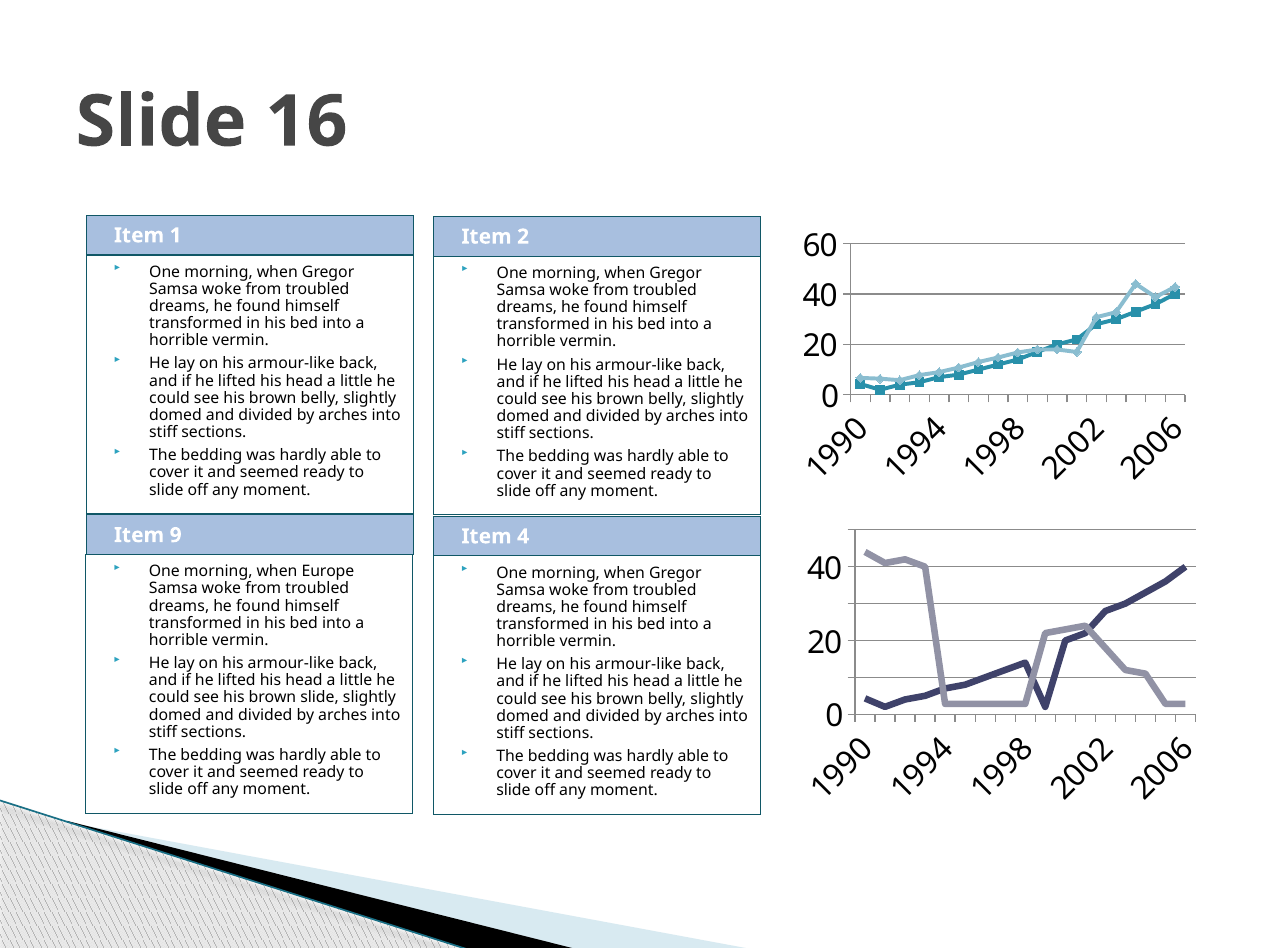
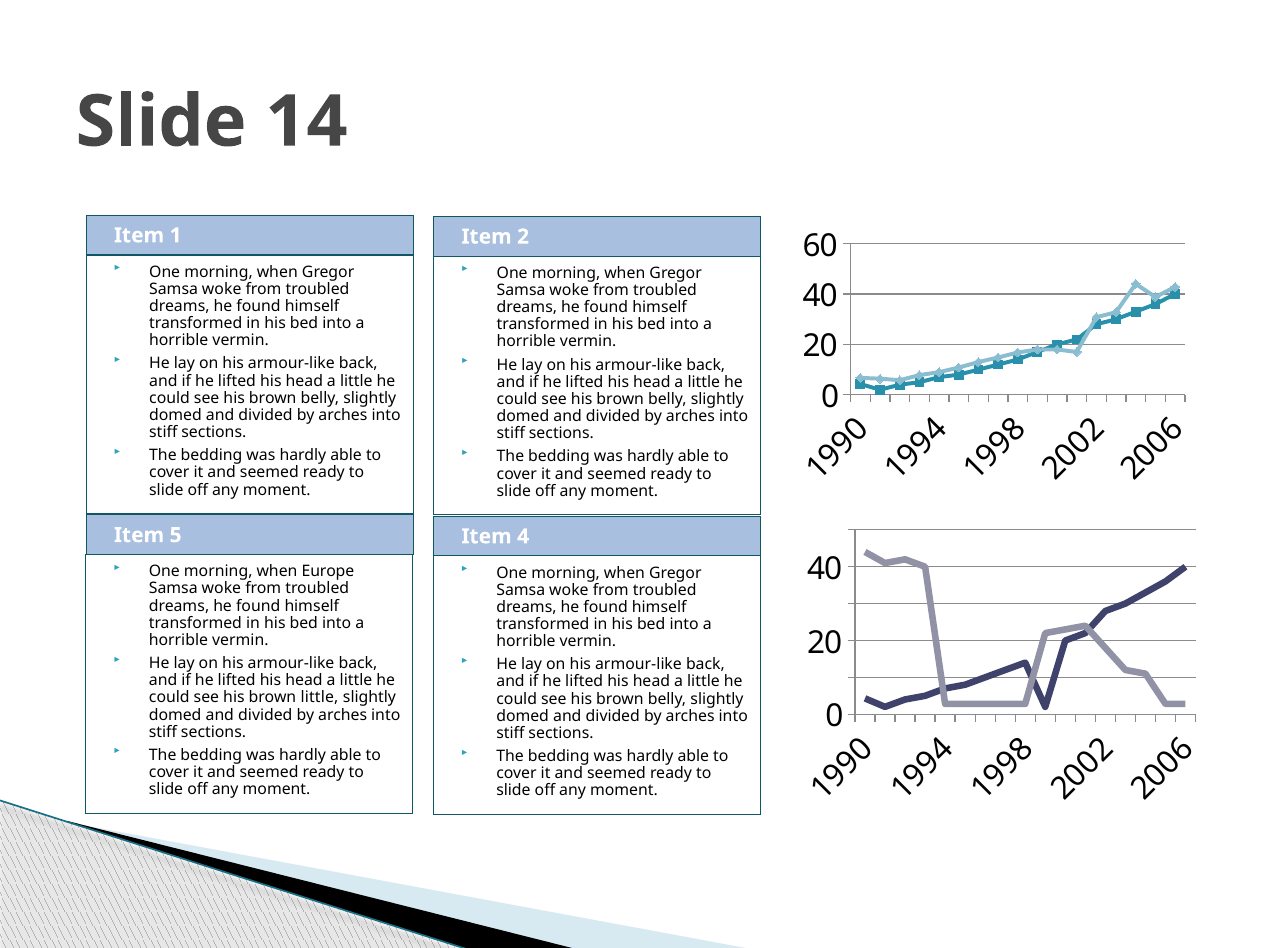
16: 16 -> 14 (306, 122)
Item 9: 9 -> 5 (176, 535)
brown slide: slide -> little (319, 698)
